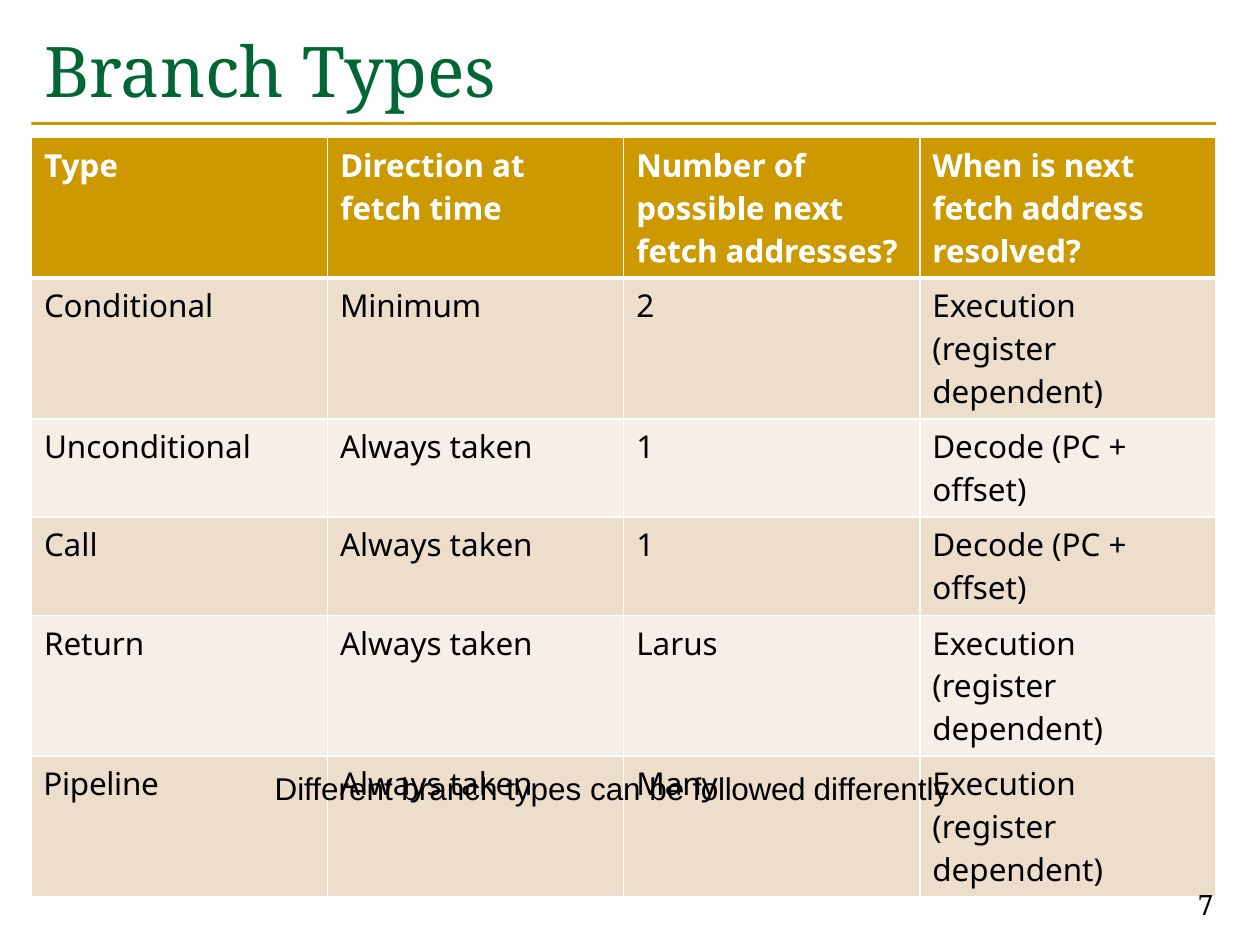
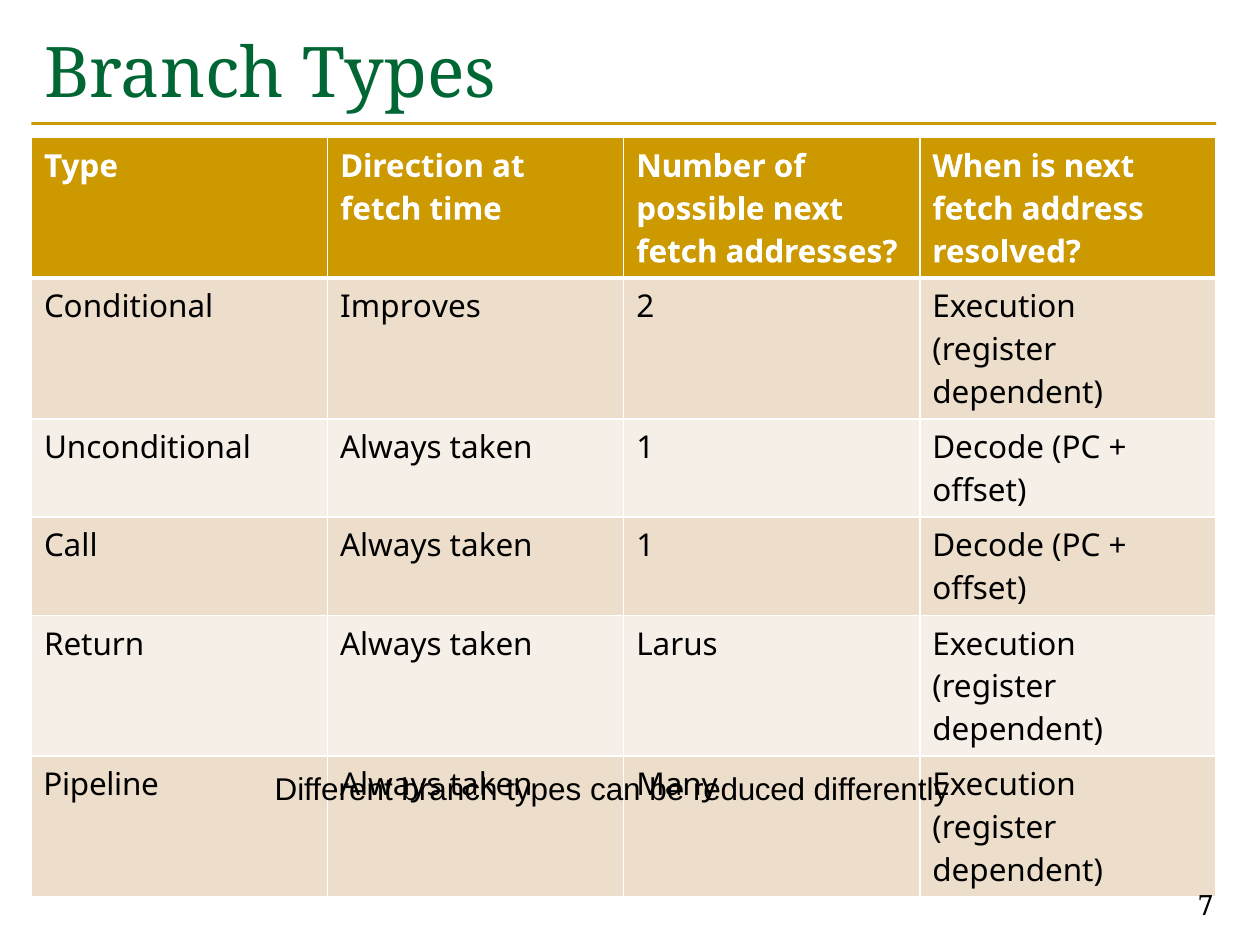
Minimum: Minimum -> Improves (411, 308)
followed: followed -> reduced (749, 791)
